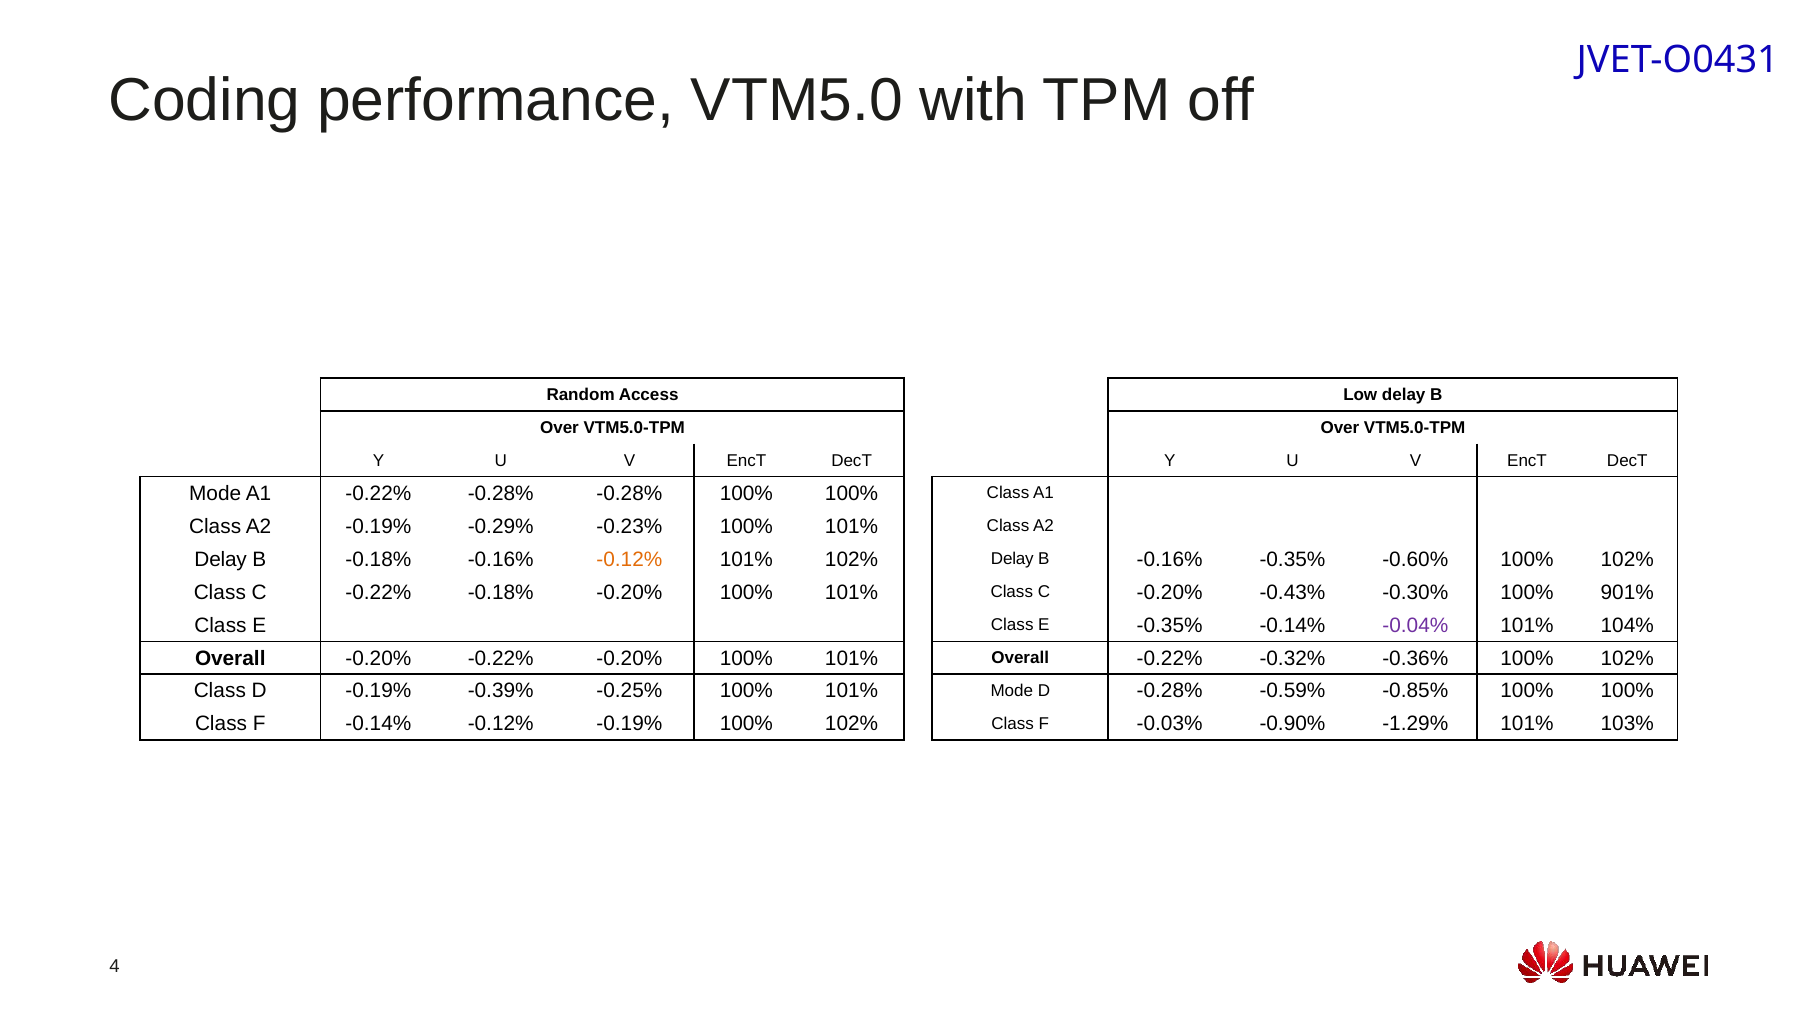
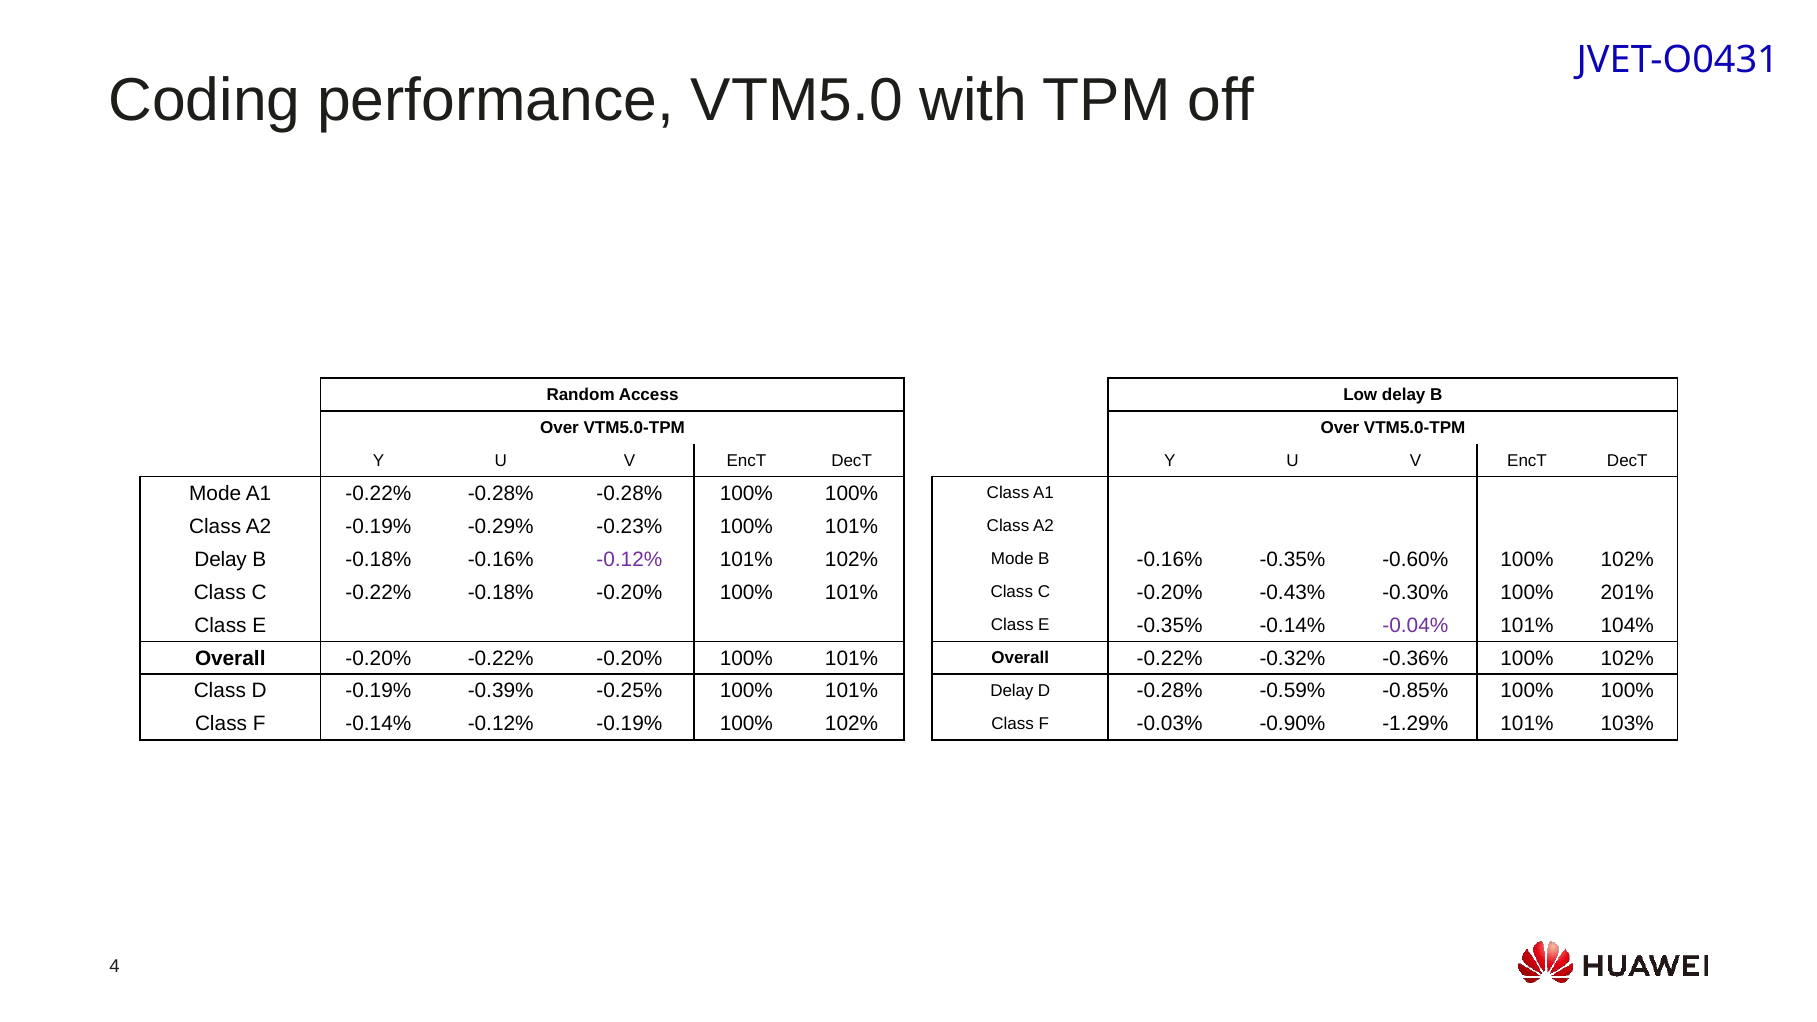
-0.12% colour: orange -> purple (629, 559)
Delay: Delay -> Mode (1012, 559)
901%: 901% -> 201% (1627, 592)
Mode: Mode -> Delay (1012, 691)
